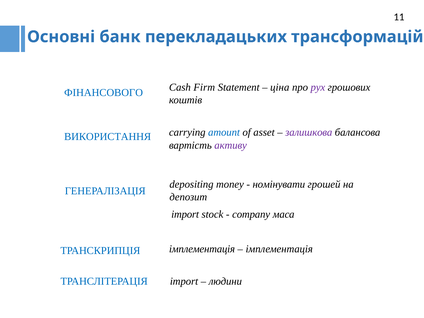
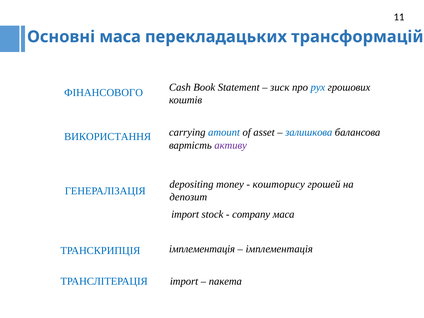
Основні банк: банк -> маса (120, 37)
Firm: Firm -> Book (204, 87)
ціна: ціна -> зиск (280, 87)
рух colour: purple -> blue (318, 87)
залишкова colour: purple -> blue (309, 132)
номінувати: номінувати -> кошторису (279, 184)
людини: людини -> пакета (225, 281)
